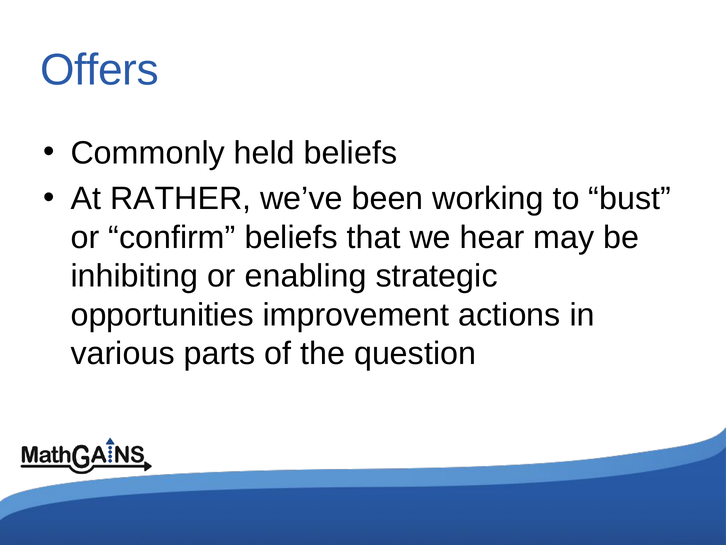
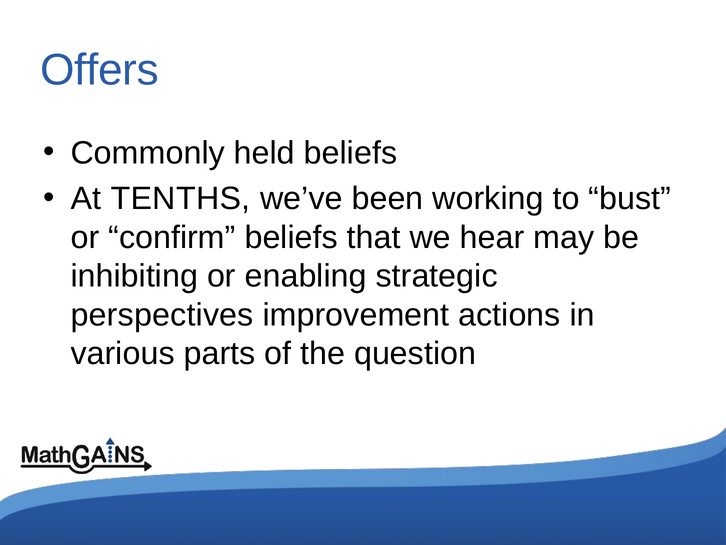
RATHER: RATHER -> TENTHS (180, 198)
opportunities: opportunities -> perspectives (162, 315)
